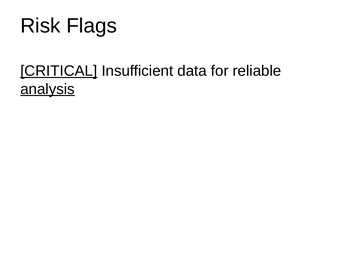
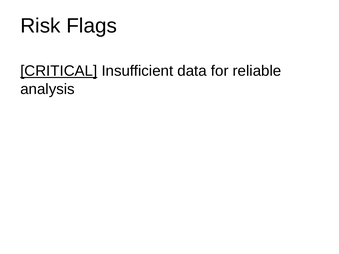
analysis underline: present -> none (48, 89)
